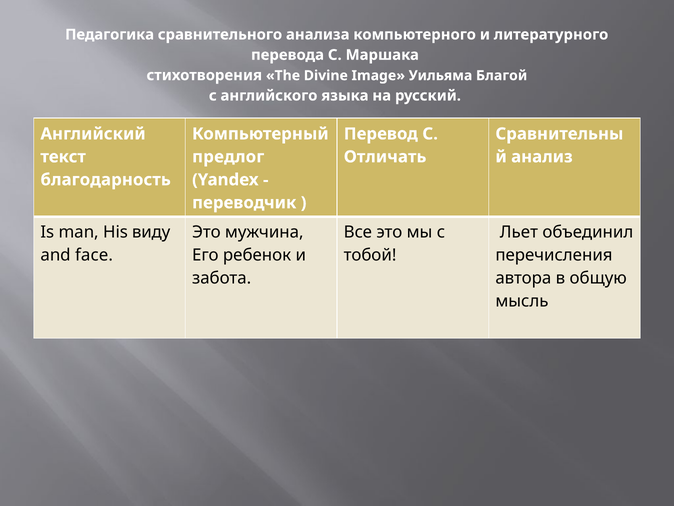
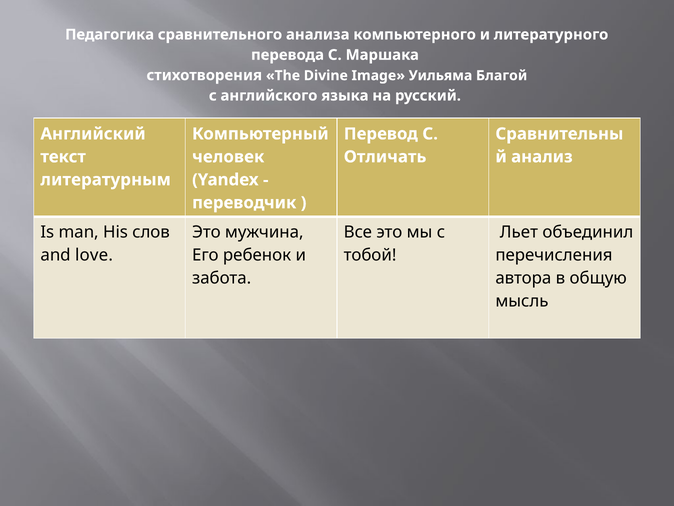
предлог: предлог -> человек (228, 157)
благодарность: благодарность -> литературным (106, 180)
виду: виду -> слов (151, 232)
face: face -> love (94, 255)
